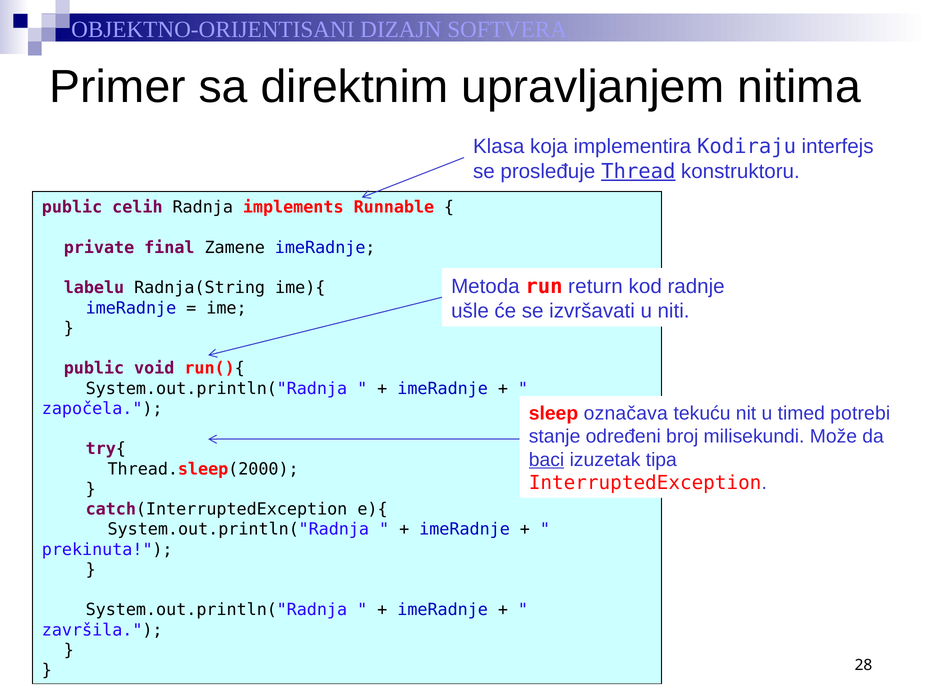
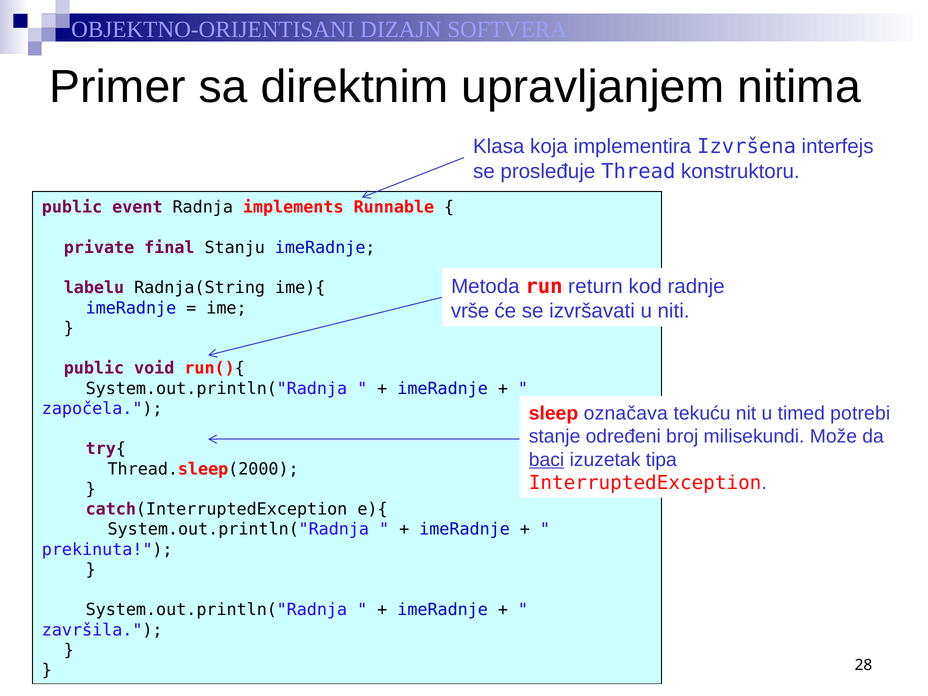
Kodiraju: Kodiraju -> Izvršena (747, 147)
Thread underline: present -> none (638, 171)
celih: celih -> event (137, 207)
Zamene: Zamene -> Stanju (235, 248)
ušle: ušle -> vrše (470, 311)
